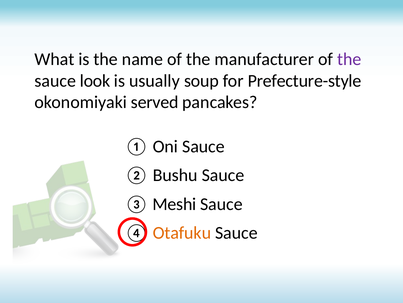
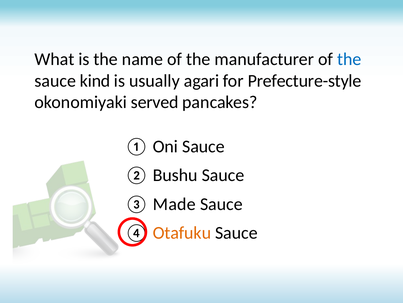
the colour: purple -> blue (349, 59)
look: look -> kind (95, 81)
soup: soup -> agari (202, 81)
Meshi: Meshi -> Made (174, 204)
